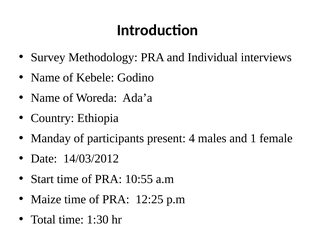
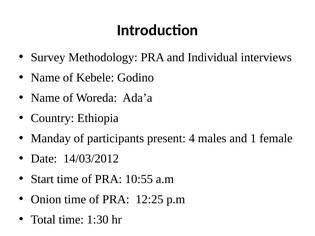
Maize: Maize -> Onion (46, 199)
